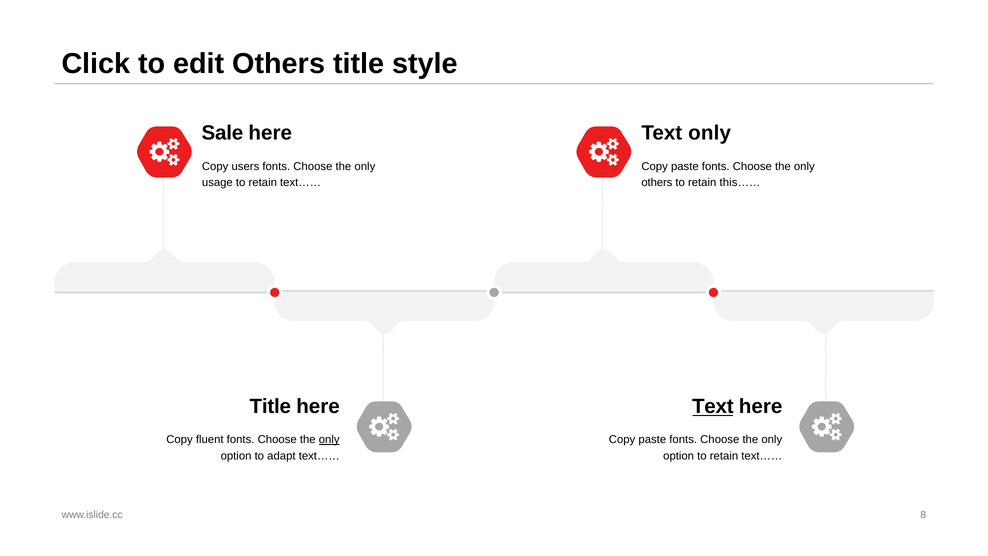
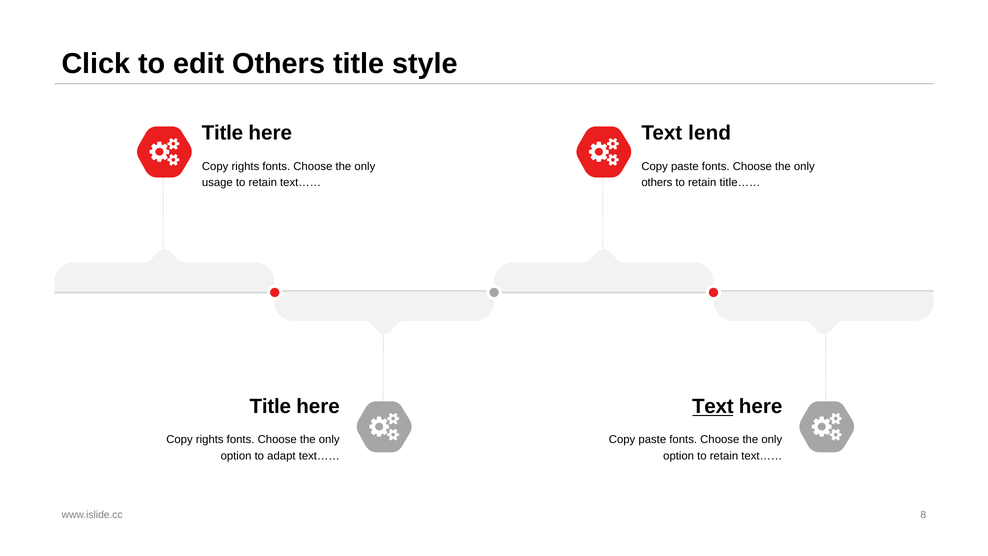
Sale: Sale -> Title (222, 133)
Text only: only -> lend (710, 133)
users: users -> rights (245, 166)
this……: this…… -> title…… (740, 183)
fluent: fluent -> rights (210, 440)
only underline: present -> none (329, 440)
